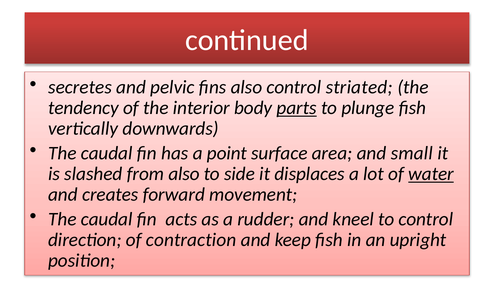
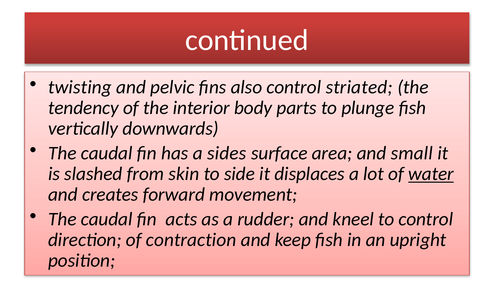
secretes: secretes -> twisting (80, 87)
parts underline: present -> none (297, 108)
point: point -> sides (227, 154)
from also: also -> skin (184, 174)
